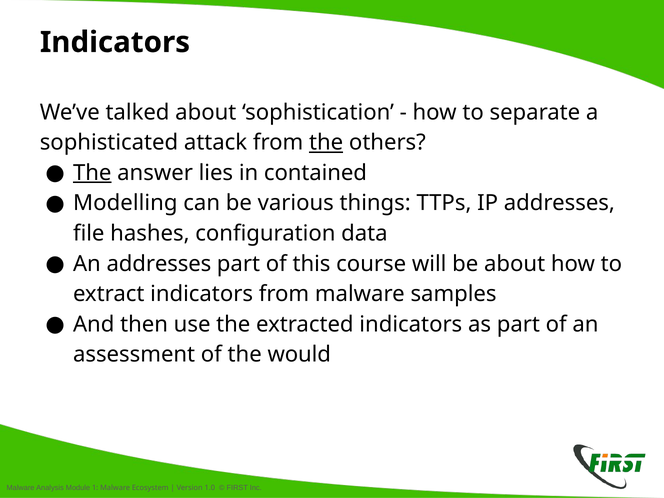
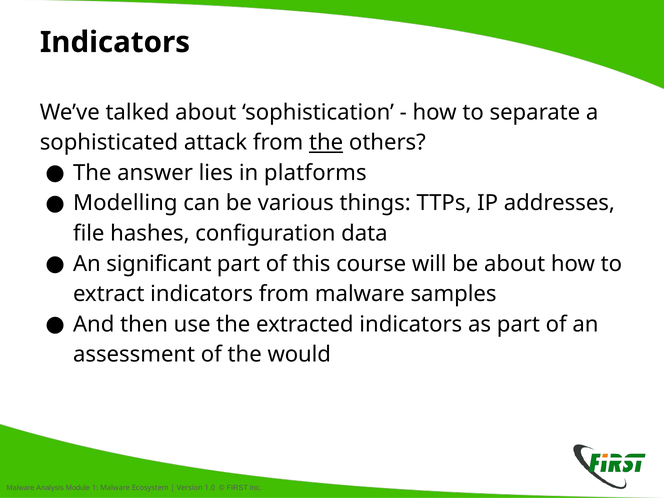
The underline: present -> none (92, 173)
contained: contained -> platforms (315, 173)
An addresses: addresses -> significant (159, 264)
